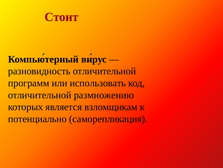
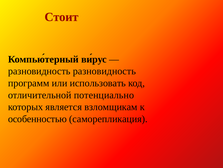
разновидность отличительной: отличительной -> разновидность (104, 71)
размножению: размножению -> потенциально (104, 95)
потенциально: потенциально -> особенностью (37, 118)
